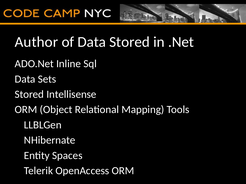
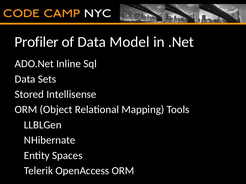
Author: Author -> Profiler (37, 42)
Data Stored: Stored -> Model (130, 42)
